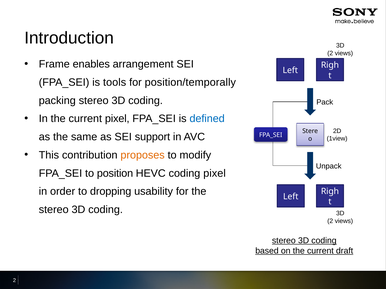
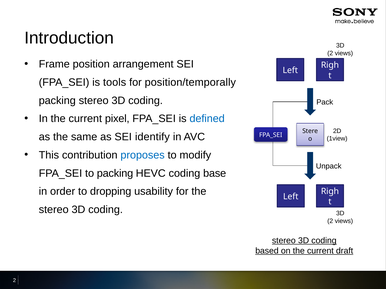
enables: enables -> position (91, 64)
support: support -> identify (152, 137)
proposes colour: orange -> blue (143, 155)
to position: position -> packing (115, 174)
coding pixel: pixel -> base (215, 174)
